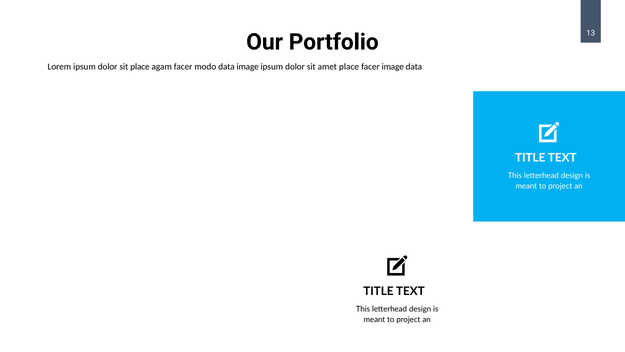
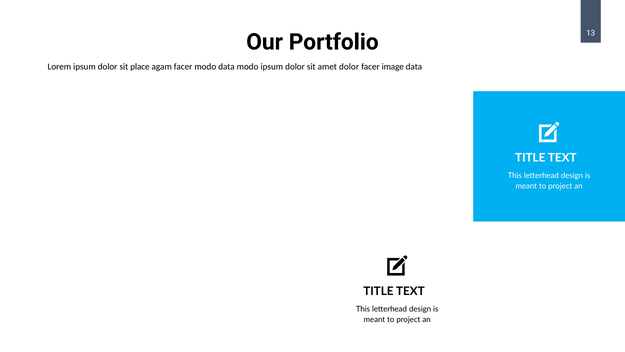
data image: image -> modo (248, 67)
amet place: place -> dolor (349, 67)
